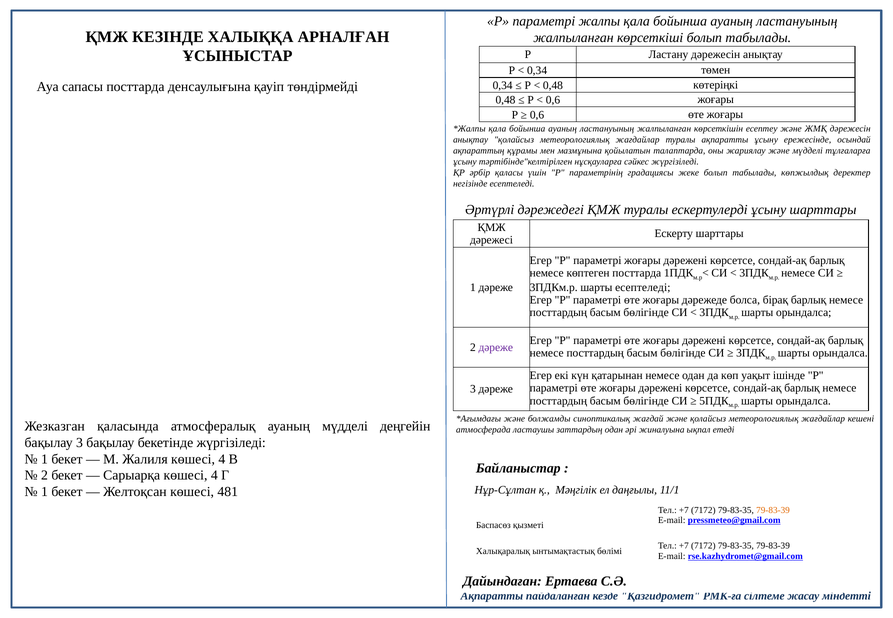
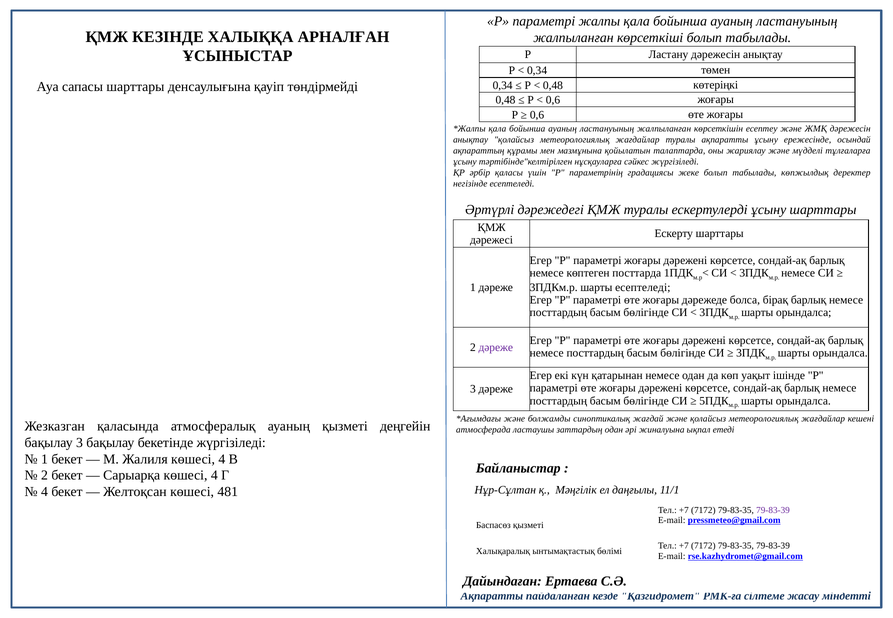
сапасы посттарда: посттарда -> шарттары (135, 87)
ауаның мүдделі: мүдделі -> қызметі (345, 426)
1: 1 -> 4 (45, 492)
79-83-39 colour: orange -> purple (773, 510)
